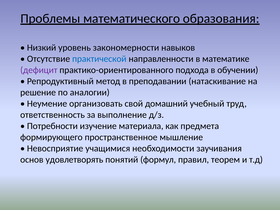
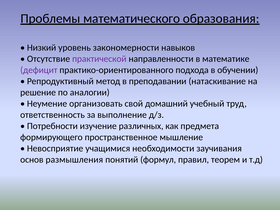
практической colour: blue -> purple (99, 59)
материала: материала -> различных (141, 126)
удовлетворять: удовлетворять -> размышления (74, 160)
